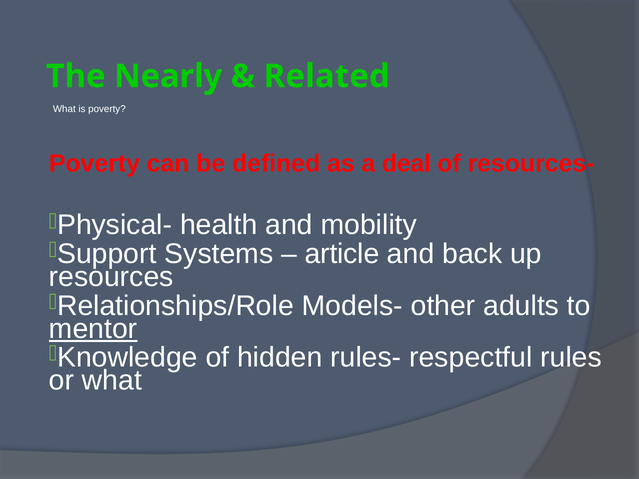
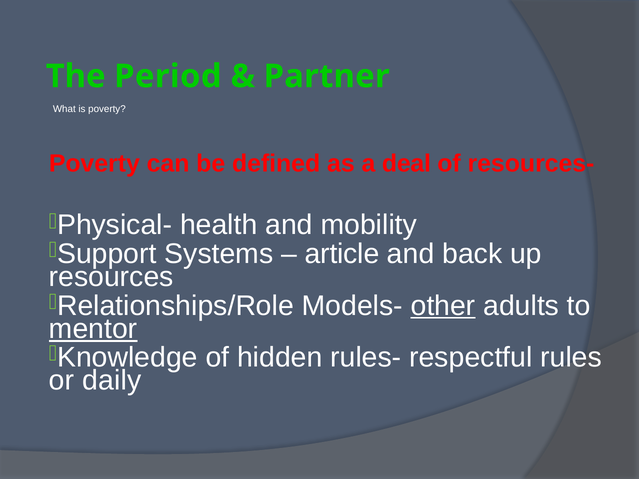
Nearly: Nearly -> Period (168, 76)
Related: Related -> Partner (327, 76)
other underline: none -> present (443, 306)
or what: what -> daily (112, 381)
